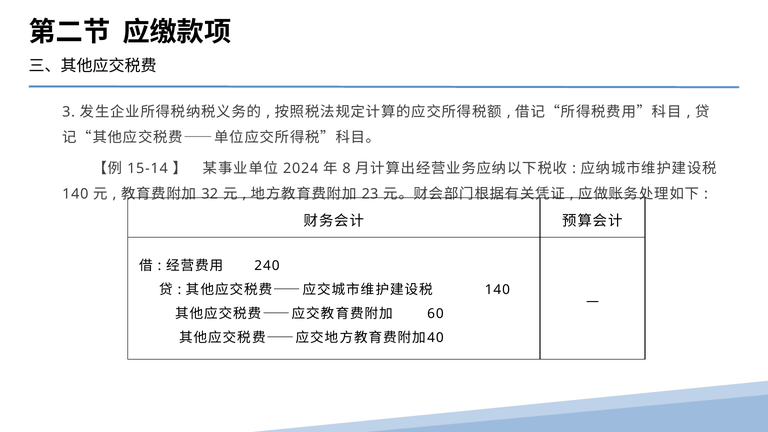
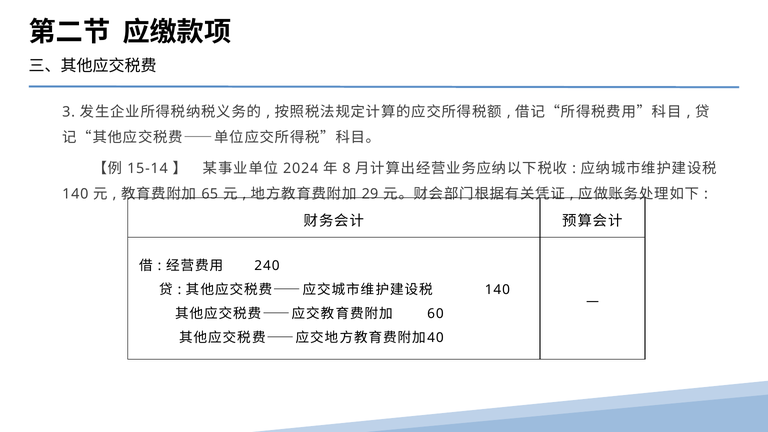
32: 32 -> 65 (210, 194)
23: 23 -> 29 (370, 194)
